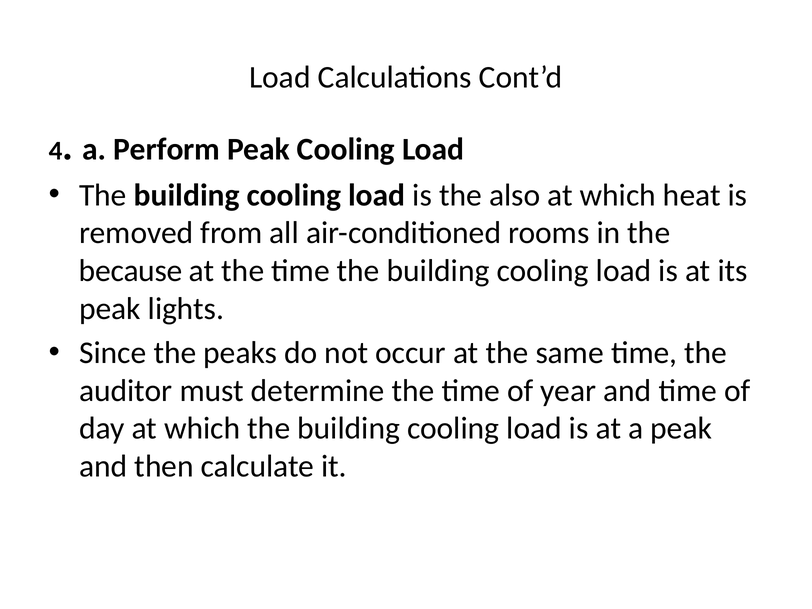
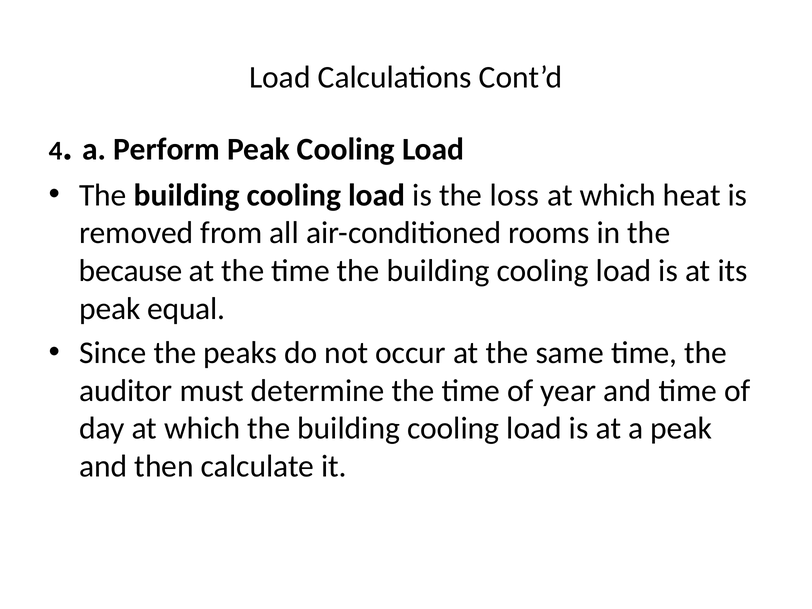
also: also -> loss (514, 195)
lights: lights -> equal (186, 309)
